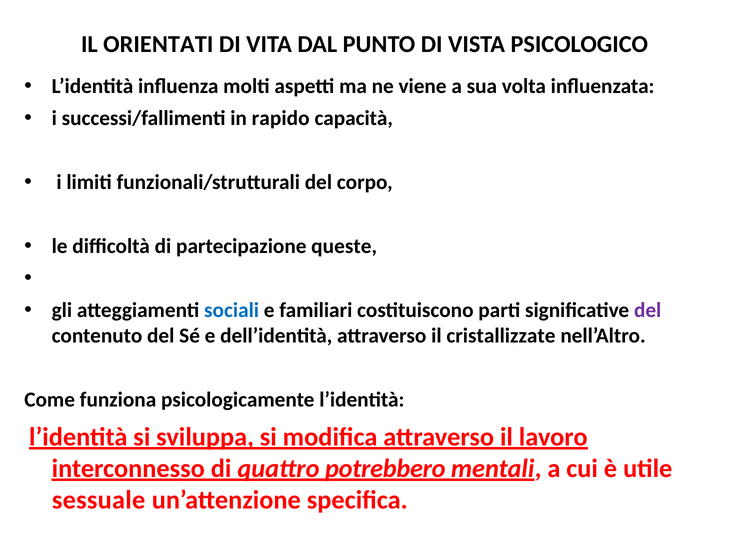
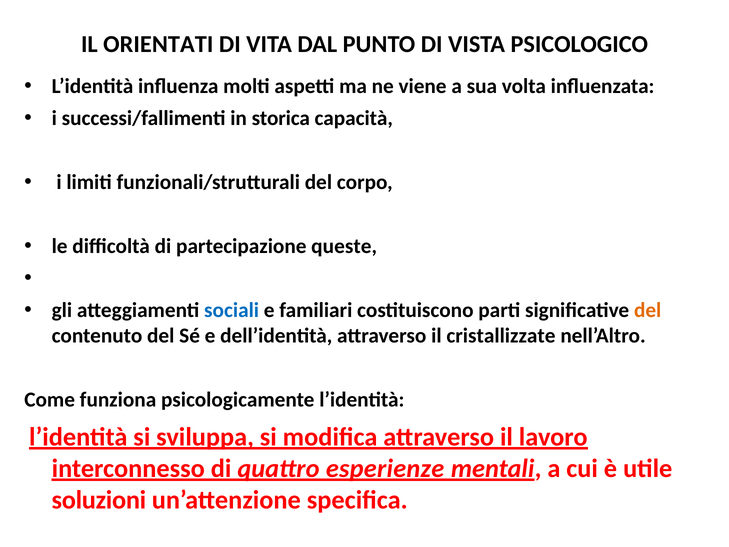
rapido: rapido -> storica (281, 118)
del colour: purple -> orange (648, 310)
potrebbero: potrebbero -> esperienze (385, 468)
sessuale: sessuale -> soluzioni (99, 500)
